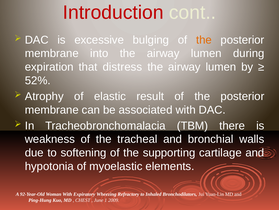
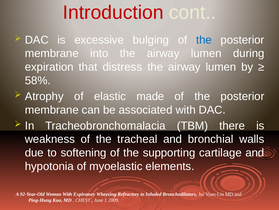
the colour: orange -> blue (204, 40)
52%: 52% -> 58% (38, 80)
result: result -> made (150, 96)
